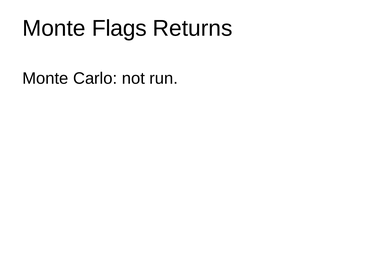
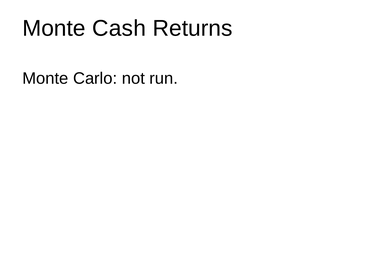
Flags: Flags -> Cash (119, 28)
